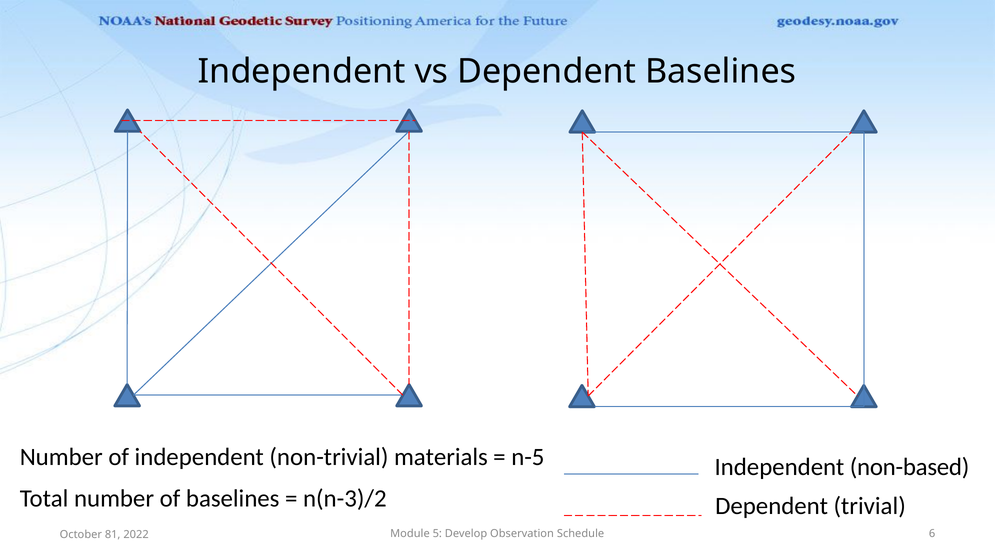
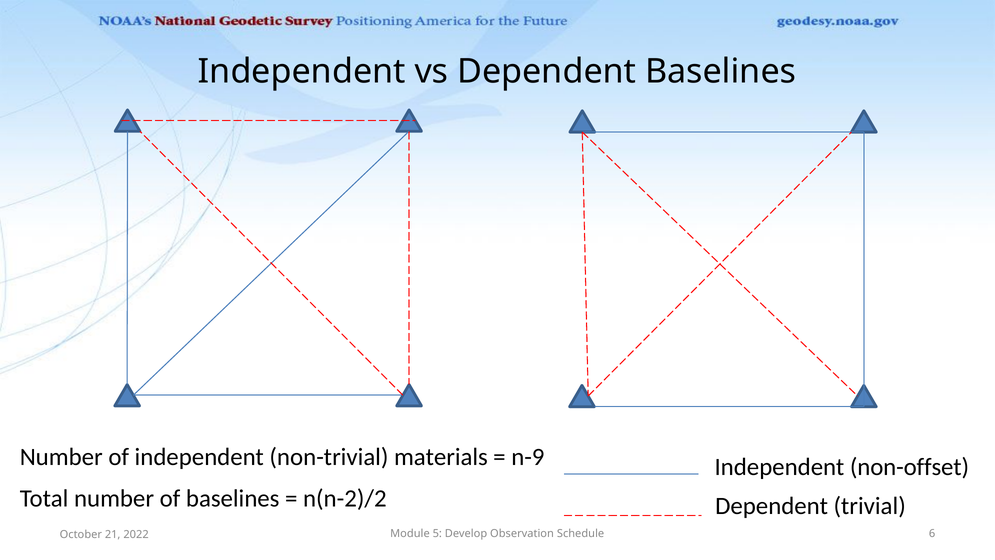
n-5: n-5 -> n-9 (528, 457)
non-based: non-based -> non-offset (909, 467)
n(n-3)/2: n(n-3)/2 -> n(n-2)/2 (345, 498)
81: 81 -> 21 (113, 534)
